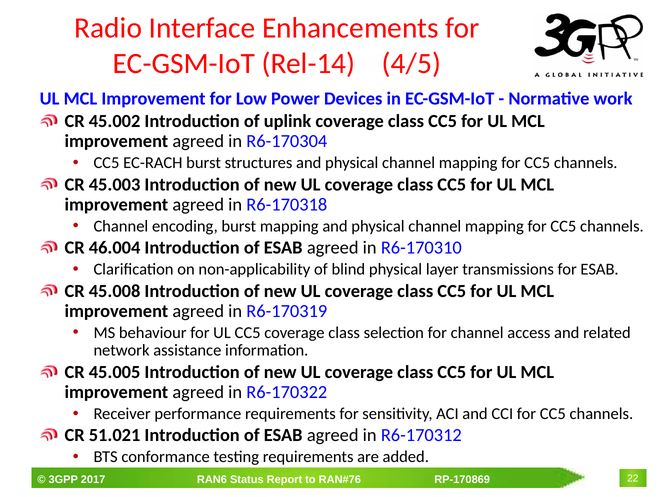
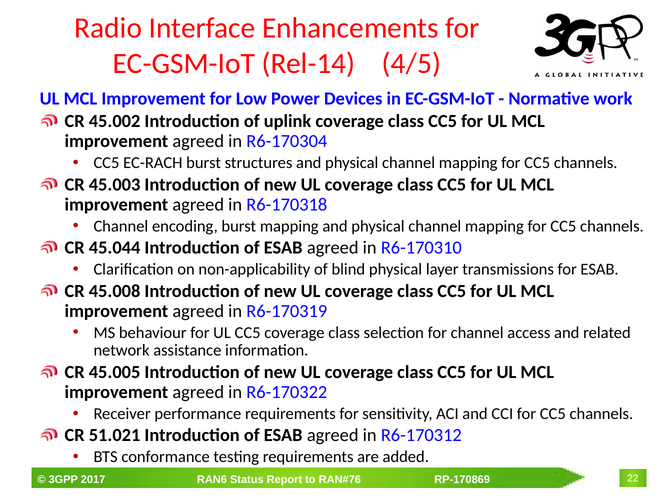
46.004: 46.004 -> 45.044 (115, 248)
